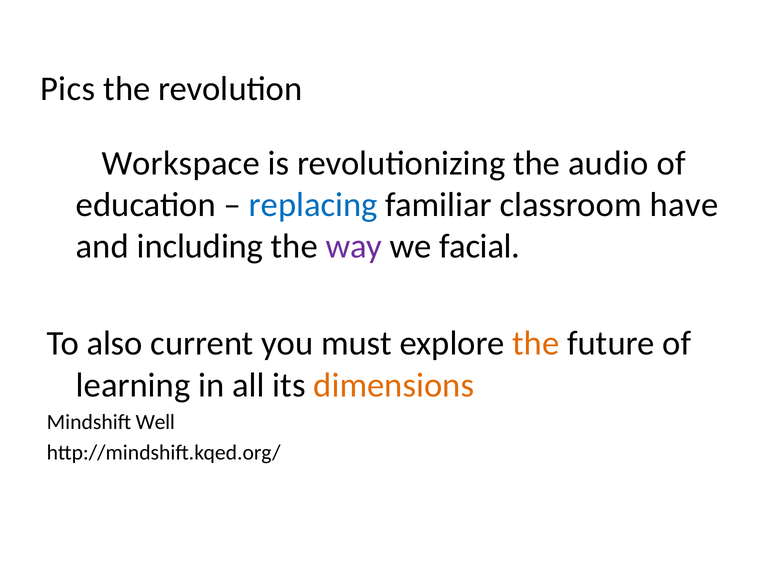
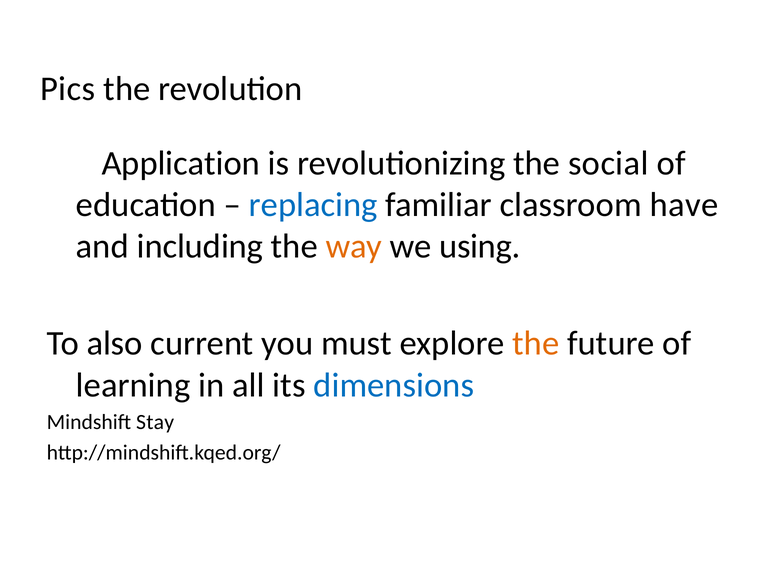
Workspace: Workspace -> Application (181, 163)
audio: audio -> social (608, 163)
way colour: purple -> orange (354, 247)
facial: facial -> using (480, 247)
dimensions colour: orange -> blue (394, 385)
Well: Well -> Stay (155, 422)
